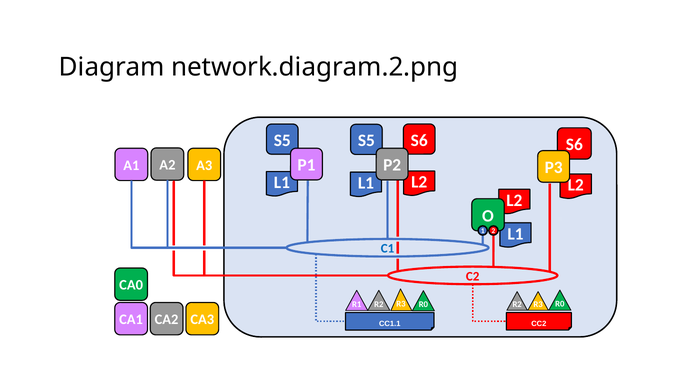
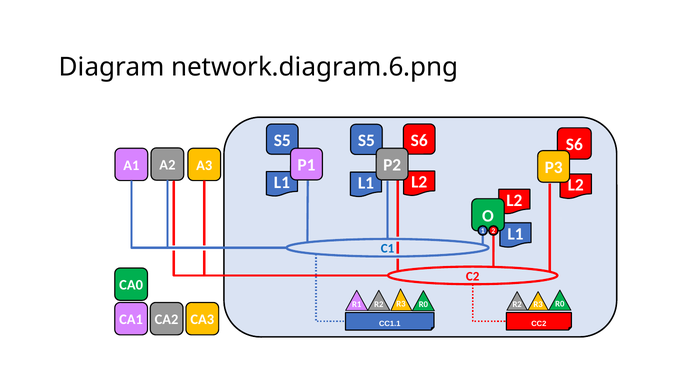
network.diagram.2.png: network.diagram.2.png -> network.diagram.6.png (315, 67)
